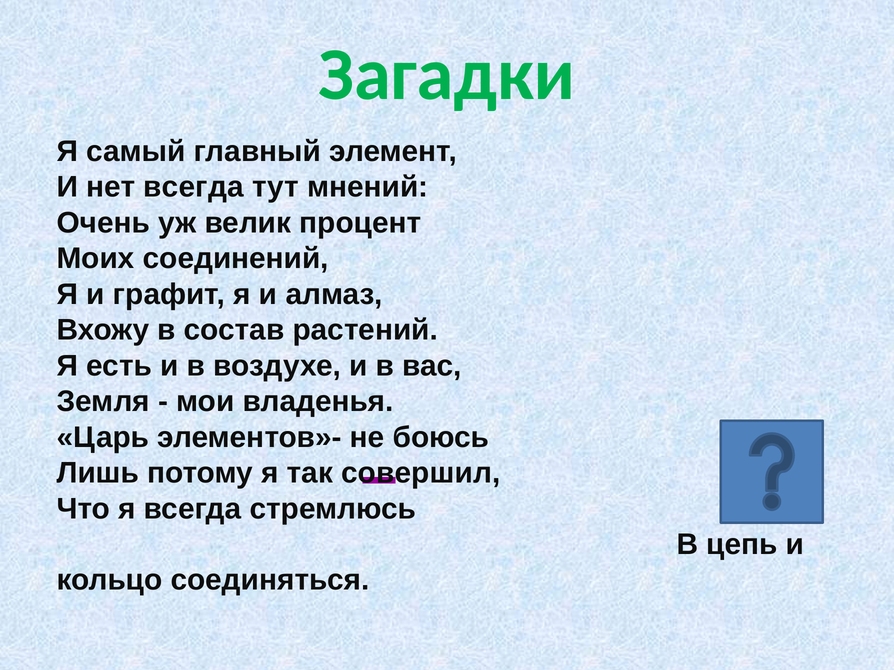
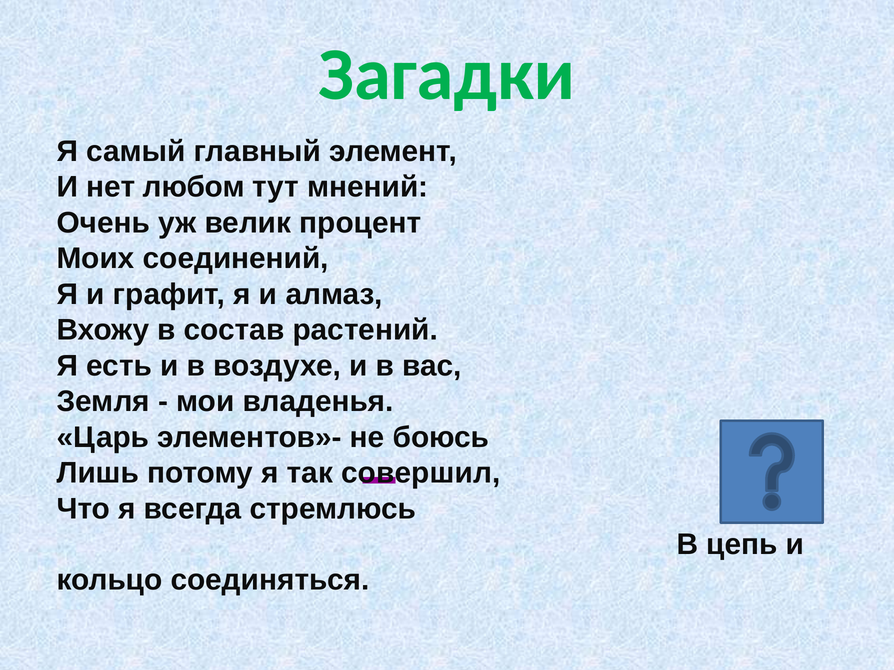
нет всегда: всегда -> любом (194, 187)
